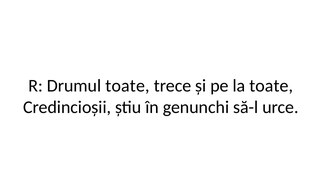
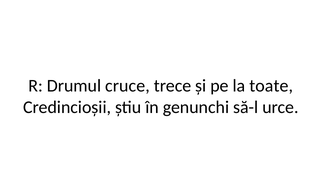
Drumul toate: toate -> cruce (127, 86)
